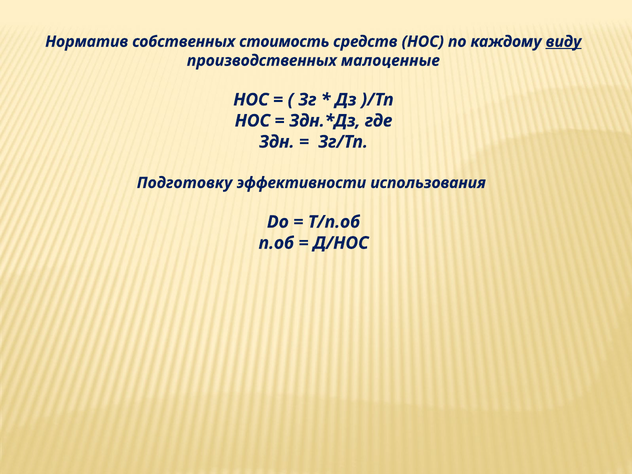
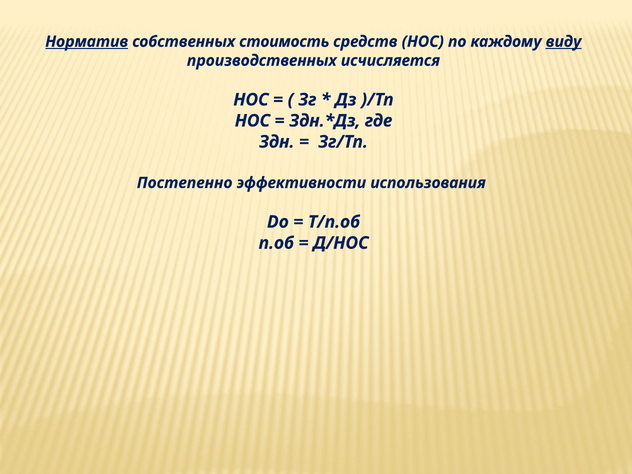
Норматив underline: none -> present (87, 42)
малоценные: малоценные -> исчисляется (390, 61)
Подготовку: Подготовку -> Постепенно (185, 183)
